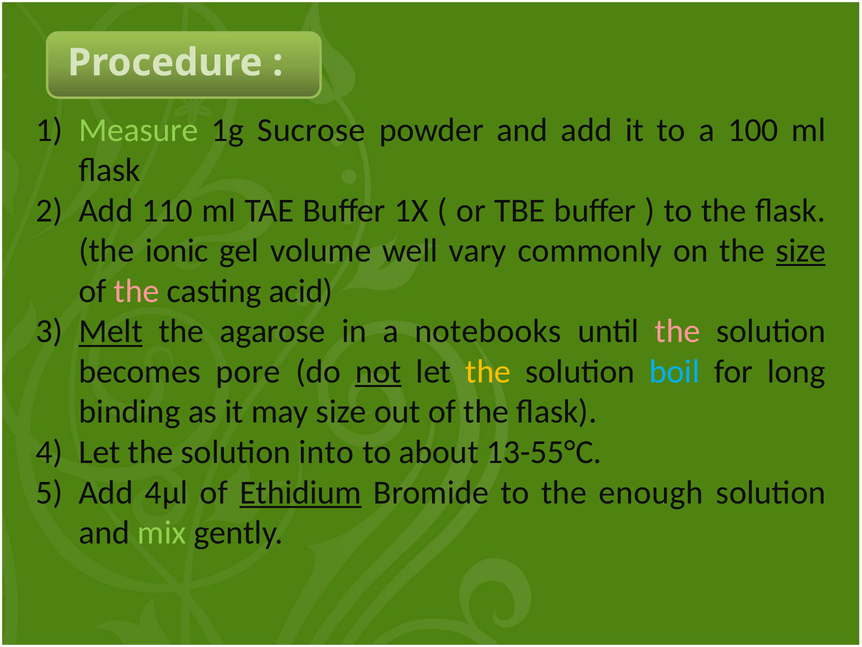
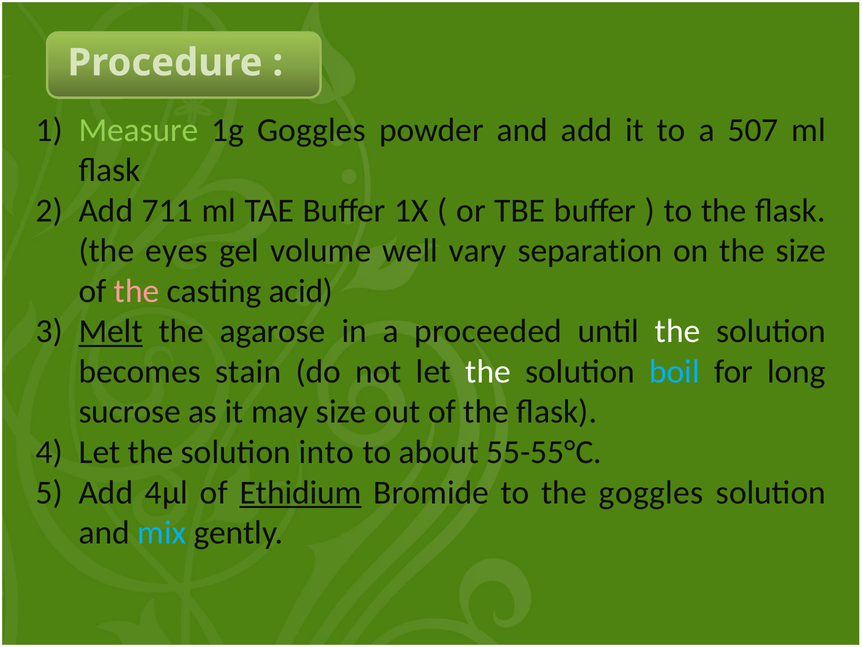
1g Sucrose: Sucrose -> Goggles (312, 130)
100: 100 -> 507 (753, 130)
110: 110 -> 711 (167, 210)
ionic: ionic -> eyes (177, 251)
commonly: commonly -> separation (590, 251)
size underline: present -> none (801, 251)
notebooks: notebooks -> proceeded (488, 331)
the colour: pink -> white (678, 331)
pore: pore -> stain (248, 371)
not underline: present -> none (378, 371)
the colour: yellow -> white (488, 371)
binding: binding -> sucrose (130, 412)
13-55°C: 13-55°C -> 55-55°C (544, 452)
the enough: enough -> goggles (651, 492)
mix colour: light green -> light blue (162, 532)
